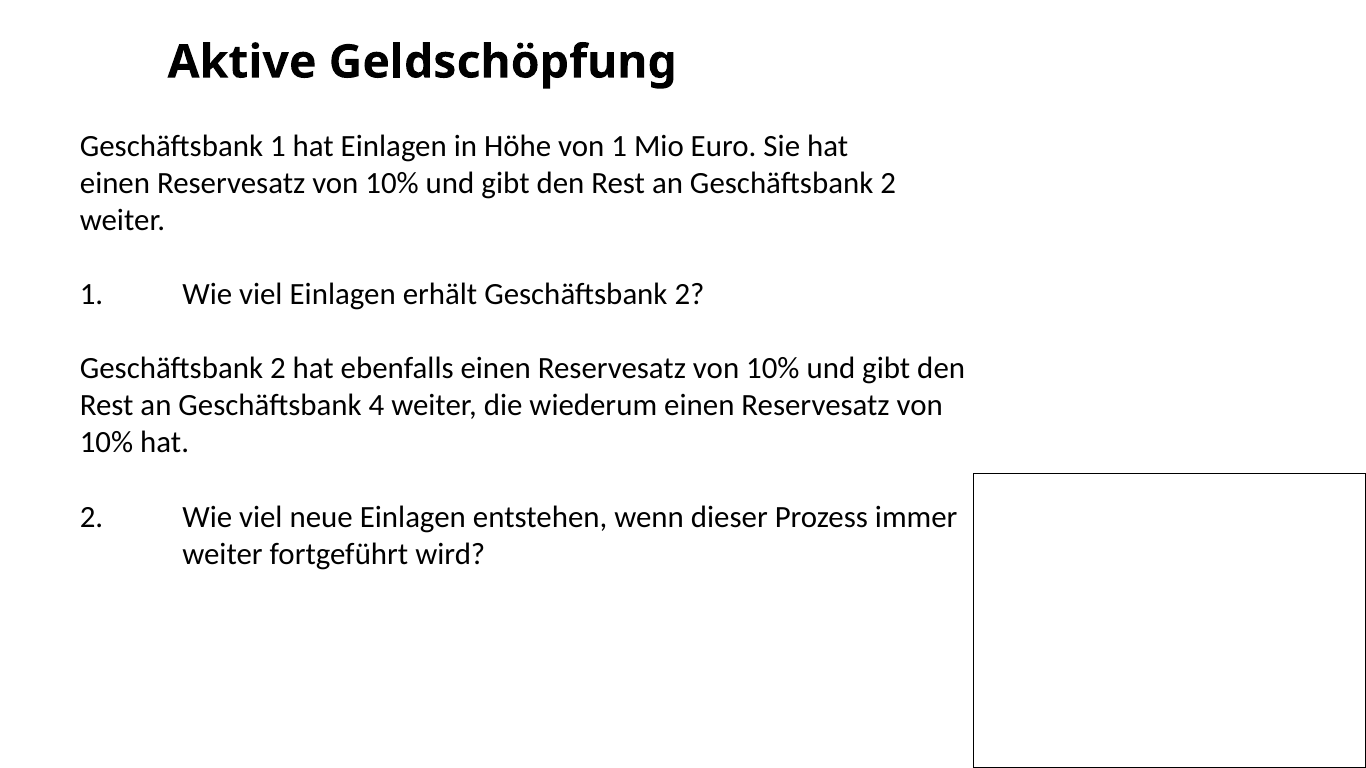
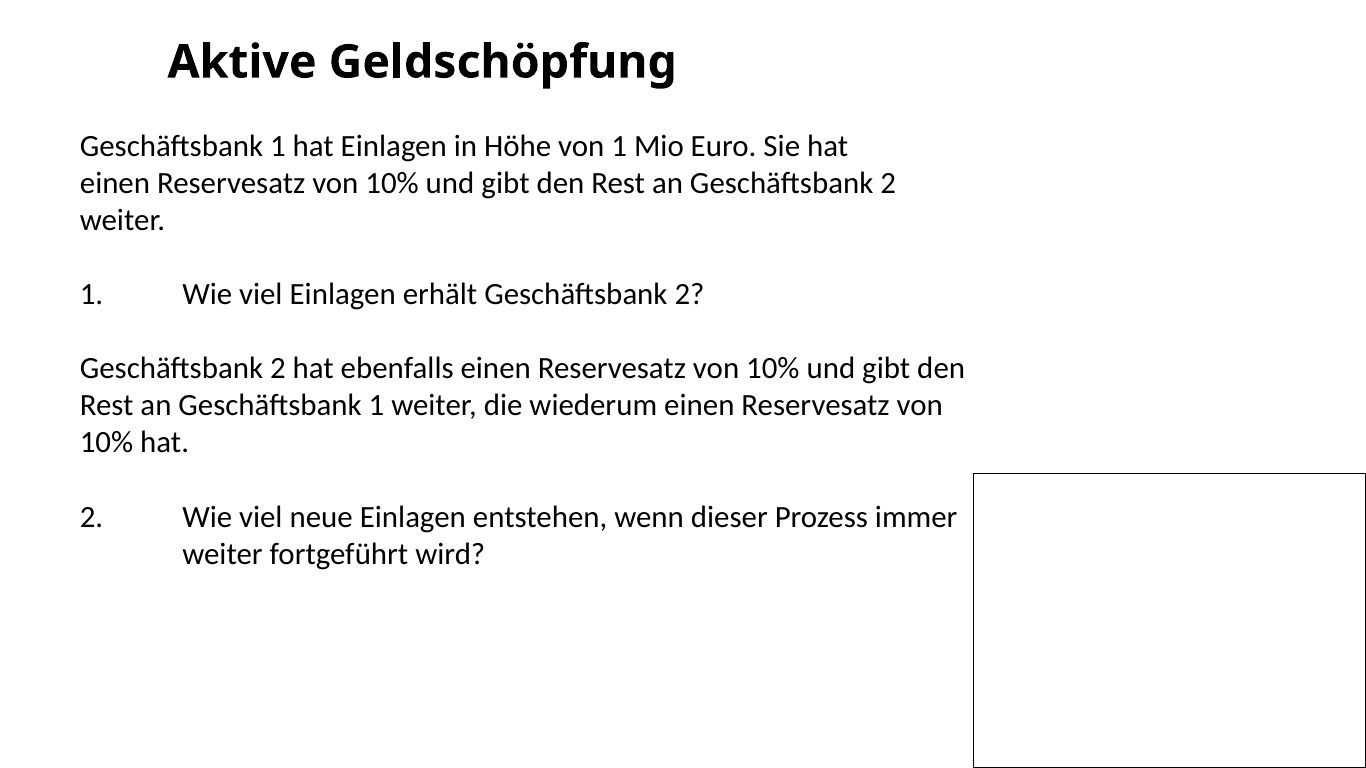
an Geschäftsbank 4: 4 -> 1 (376, 406)
